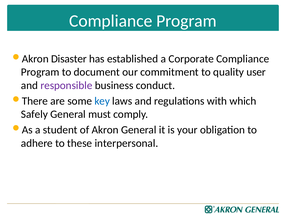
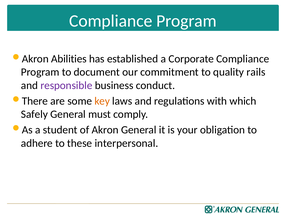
Disaster: Disaster -> Abilities (69, 59)
user: user -> rails (256, 72)
key colour: blue -> orange (102, 101)
